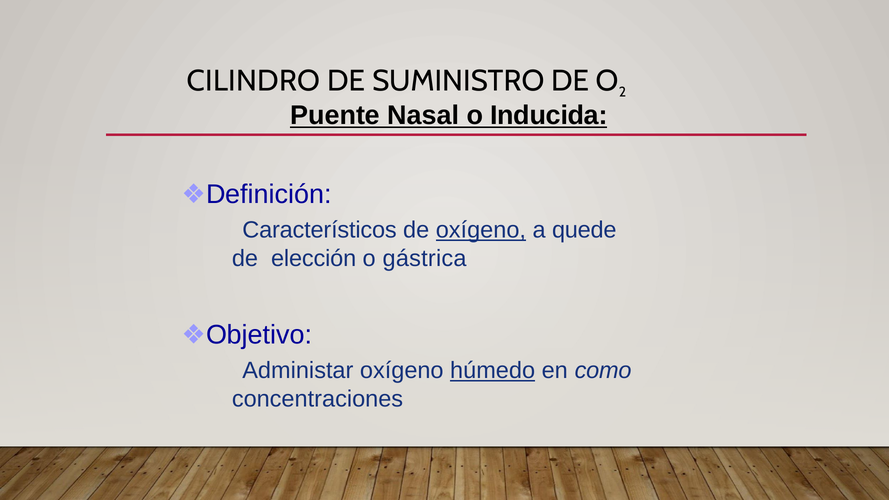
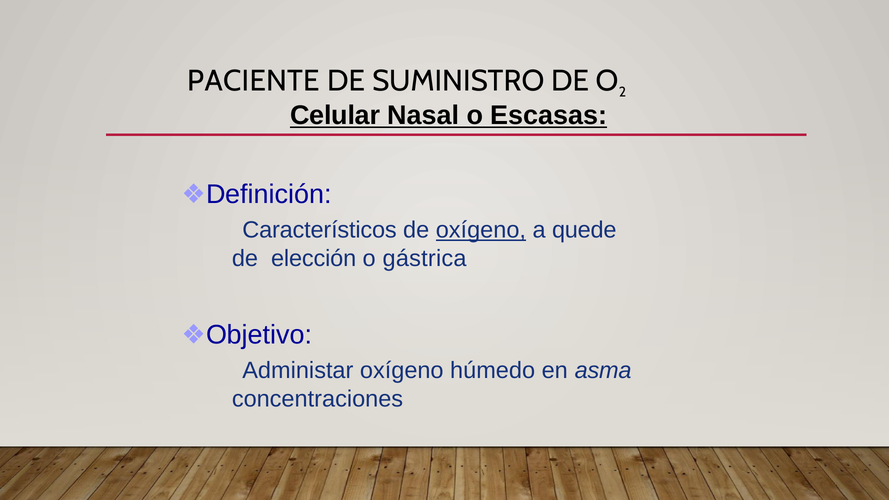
CILINDRO: CILINDRO -> PACIENTE (254, 81)
Puente: Puente -> Celular (335, 115)
Inducida: Inducida -> Escasas (549, 115)
húmedo underline: present -> none (493, 371)
como: como -> asma (603, 371)
